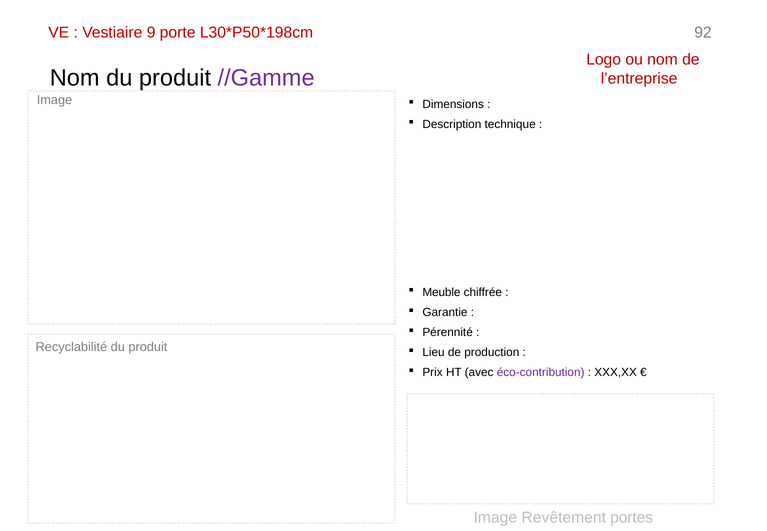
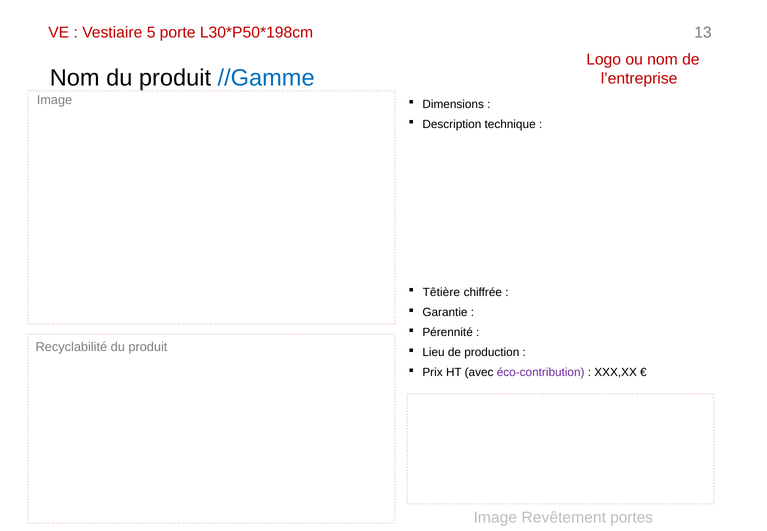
9: 9 -> 5 (151, 32)
92: 92 -> 13 (703, 32)
//Gamme colour: purple -> blue (266, 78)
Meuble: Meuble -> Têtière (441, 292)
